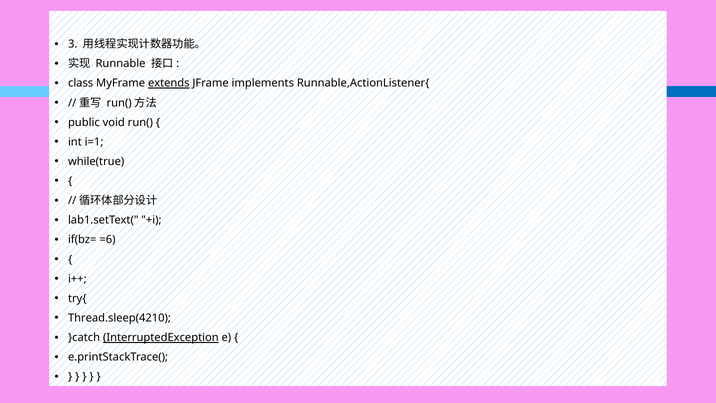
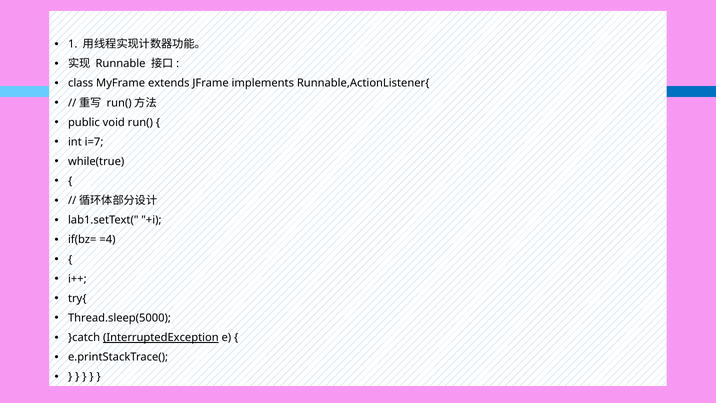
3: 3 -> 1 (73, 44)
extends underline: present -> none (169, 83)
i=1: i=1 -> i=7 (94, 142)
=6: =6 -> =4 (107, 240)
Thread.sleep(4210: Thread.sleep(4210 -> Thread.sleep(5000 (119, 318)
